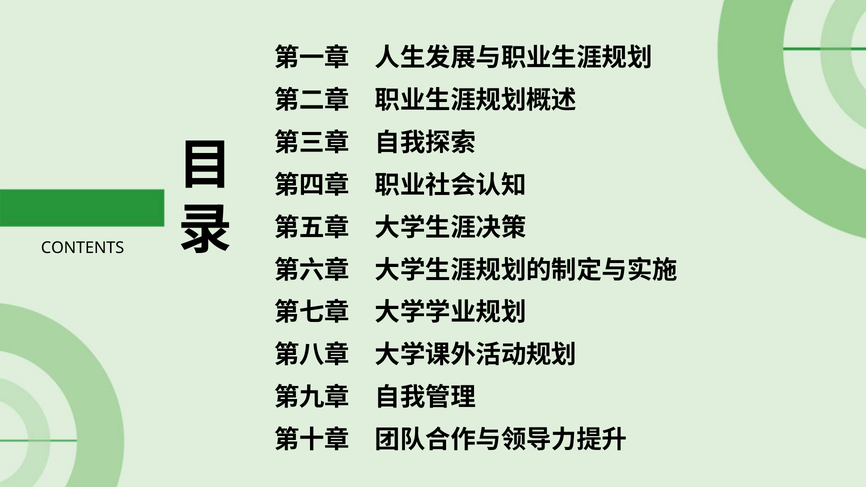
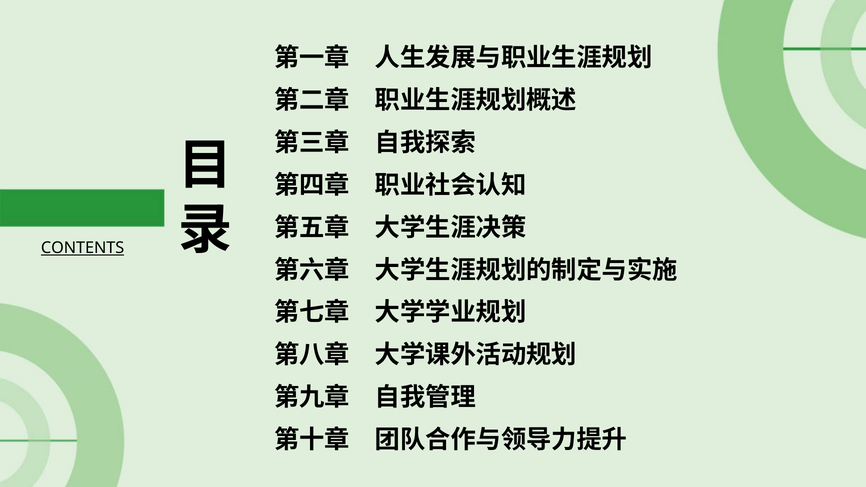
CONTENTS underline: none -> present (83, 248)
